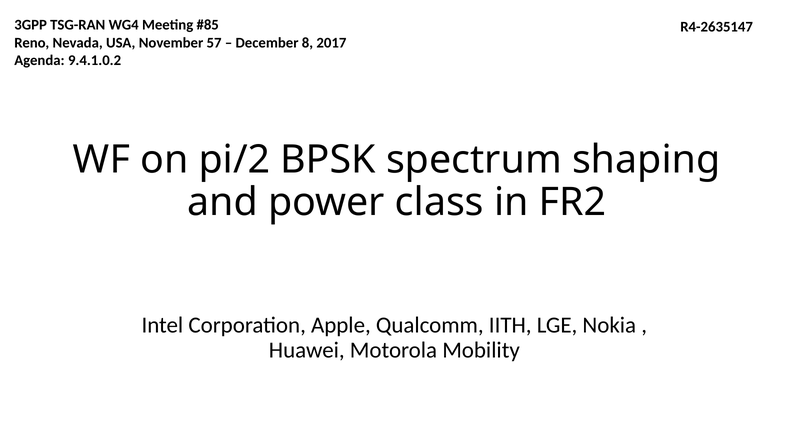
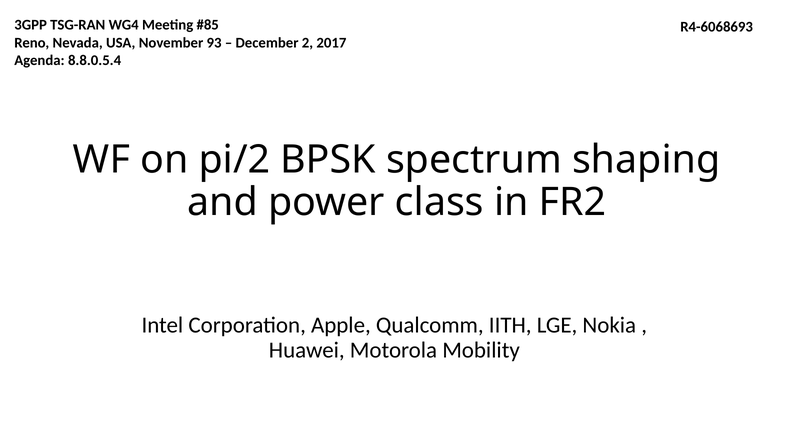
R4-2635147: R4-2635147 -> R4-6068693 (717, 27)
57: 57 -> 93 (214, 43)
8: 8 -> 2 (307, 43)
9.4.1.0.2: 9.4.1.0.2 -> 8.8.0.5.4 (95, 60)
